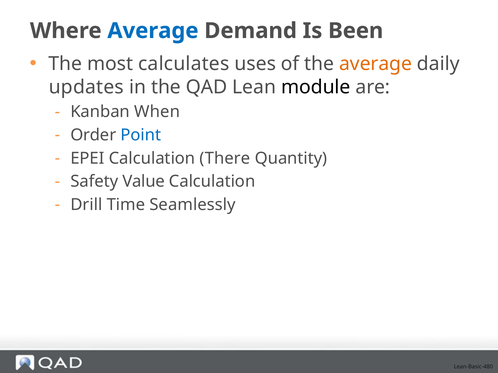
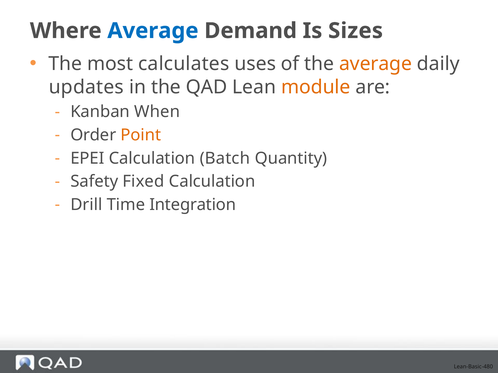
Been: Been -> Sizes (356, 31)
module colour: black -> orange (316, 87)
Point colour: blue -> orange (141, 135)
There: There -> Batch (225, 158)
Value: Value -> Fixed (143, 182)
Seamlessly: Seamlessly -> Integration (193, 205)
